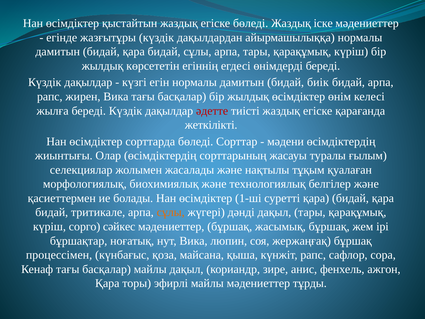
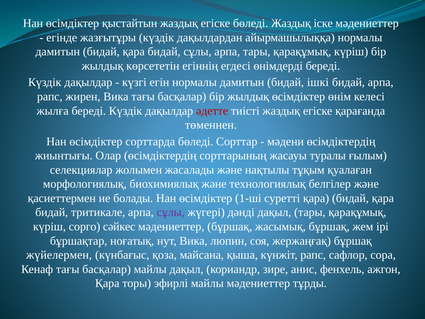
биiк: биiк -> iшкi (318, 82)
жеткiлiктi: жеткiлiктi -> төменнен (211, 125)
сұлы colour: orange -> purple (171, 212)
процессiмен: процессiмен -> жүйелермен (59, 255)
